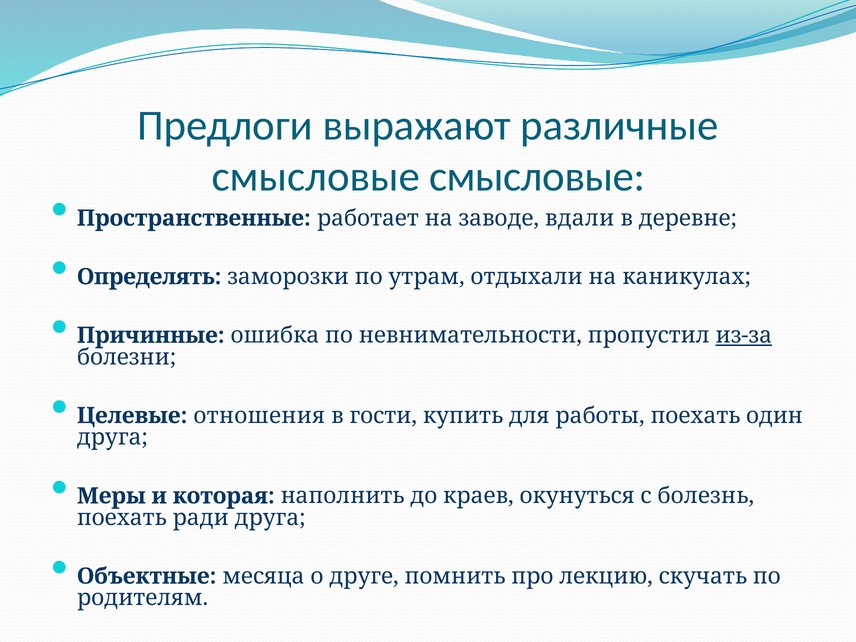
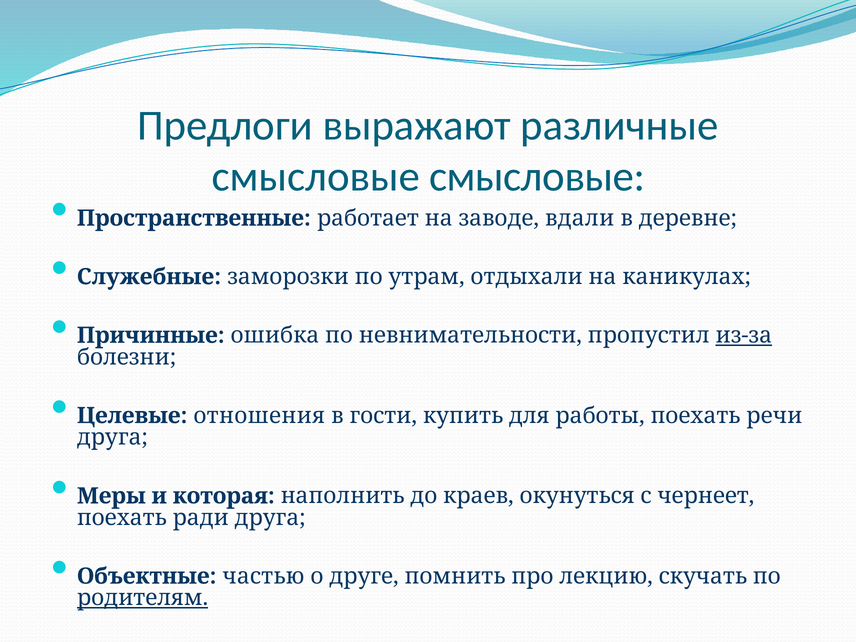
Определять: Определять -> Служебные (149, 277)
один: один -> речи (774, 416)
болезнь: болезнь -> чернеет (706, 496)
месяца: месяца -> частью (263, 576)
родителям underline: none -> present (143, 598)
